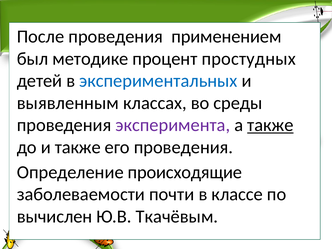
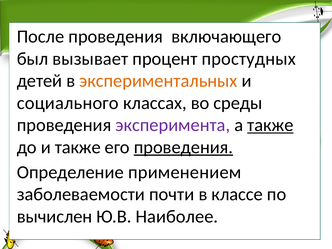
применением: применением -> включающего (226, 37)
методике: методике -> вызывает (90, 59)
экспериментальных colour: blue -> orange (158, 81)
выявленным: выявленным -> социального (68, 103)
проведения underline: none -> present (183, 147)
происходящие: происходящие -> применением (185, 172)
Ткачёвым: Ткачёвым -> Наиболее (177, 217)
